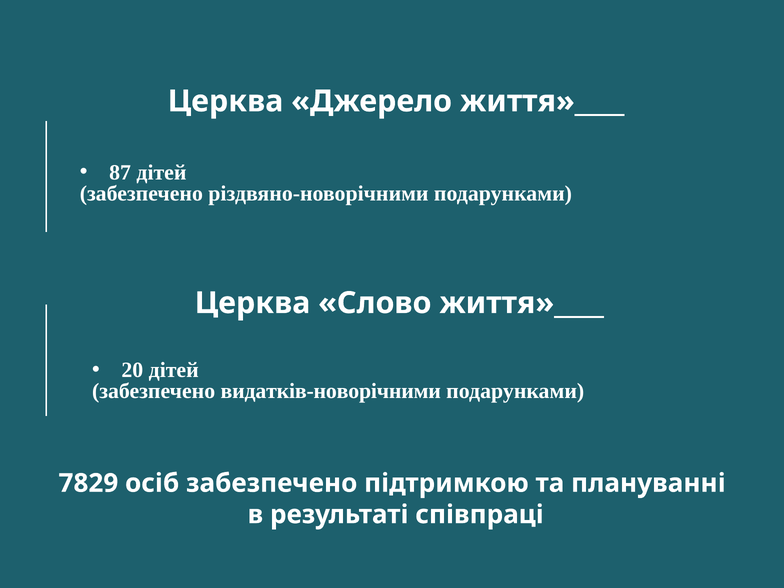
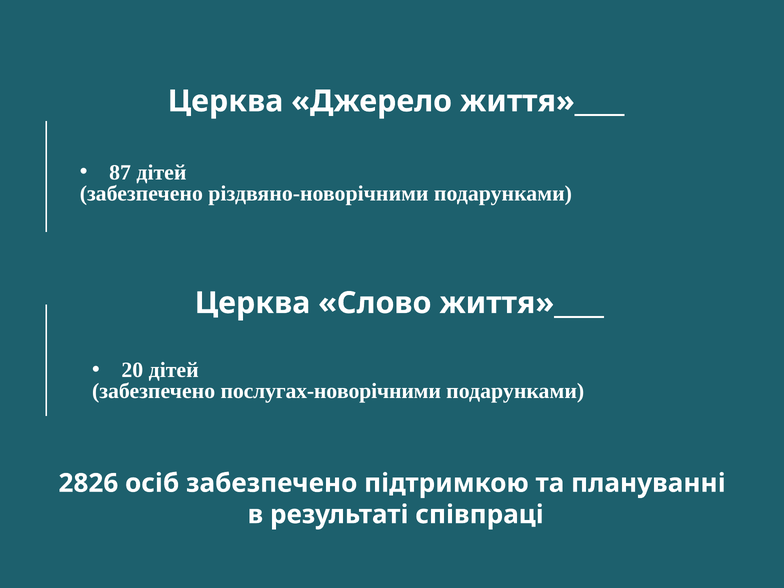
видатків-новорічними: видатків-новорічними -> послугах-новорічними (331, 391)
7829: 7829 -> 2826 (88, 483)
